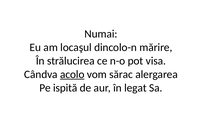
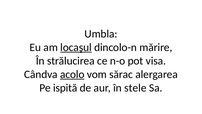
Numai: Numai -> Umbla (101, 34)
locaşul underline: none -> present (76, 47)
legat: legat -> stele (135, 88)
